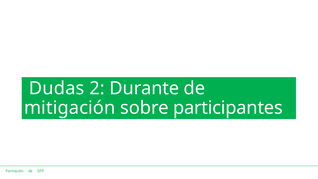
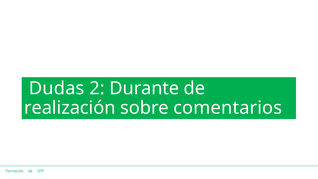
mitigación: mitigación -> realización (70, 108)
participantes: participantes -> comentarios (228, 108)
